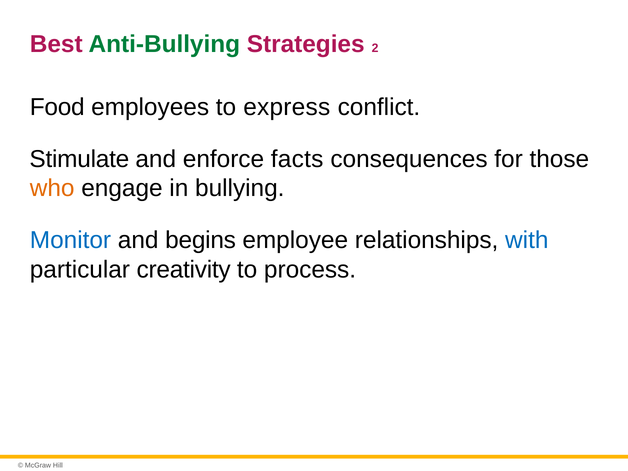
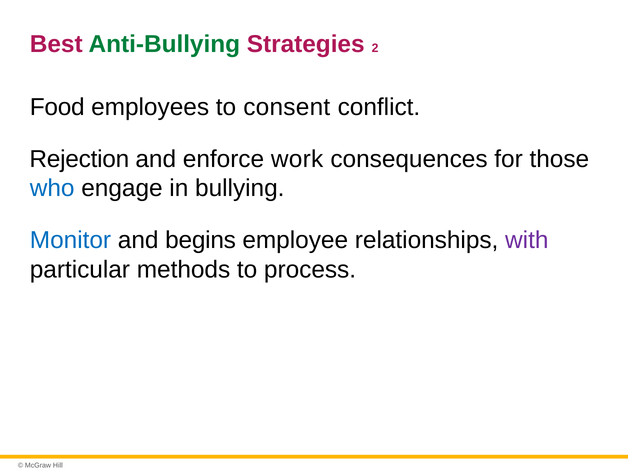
express: express -> consent (287, 107)
Stimulate: Stimulate -> Rejection (79, 159)
facts: facts -> work (297, 159)
who colour: orange -> blue (52, 188)
with colour: blue -> purple (527, 240)
creativity: creativity -> methods (184, 269)
